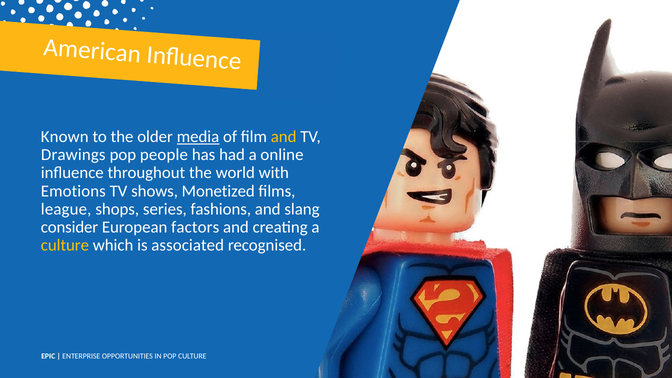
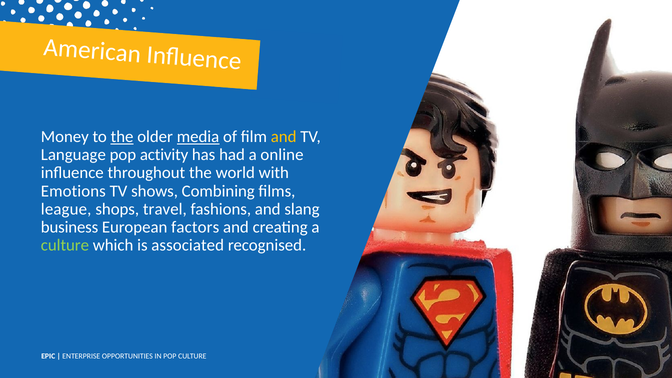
Known: Known -> Money (65, 137)
the underline: none -> present (122, 137)
Drawings: Drawings -> Language (73, 155)
people: people -> activity (164, 155)
Monetized: Monetized -> Combining (218, 191)
series: series -> travel (165, 209)
consider: consider -> business (70, 227)
culture colour: yellow -> light green (65, 245)
